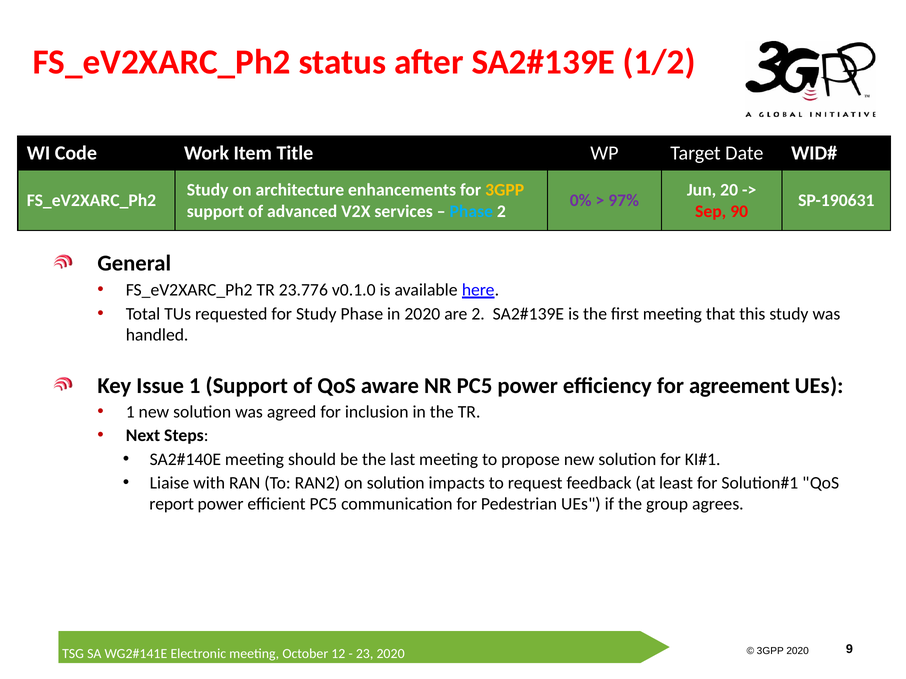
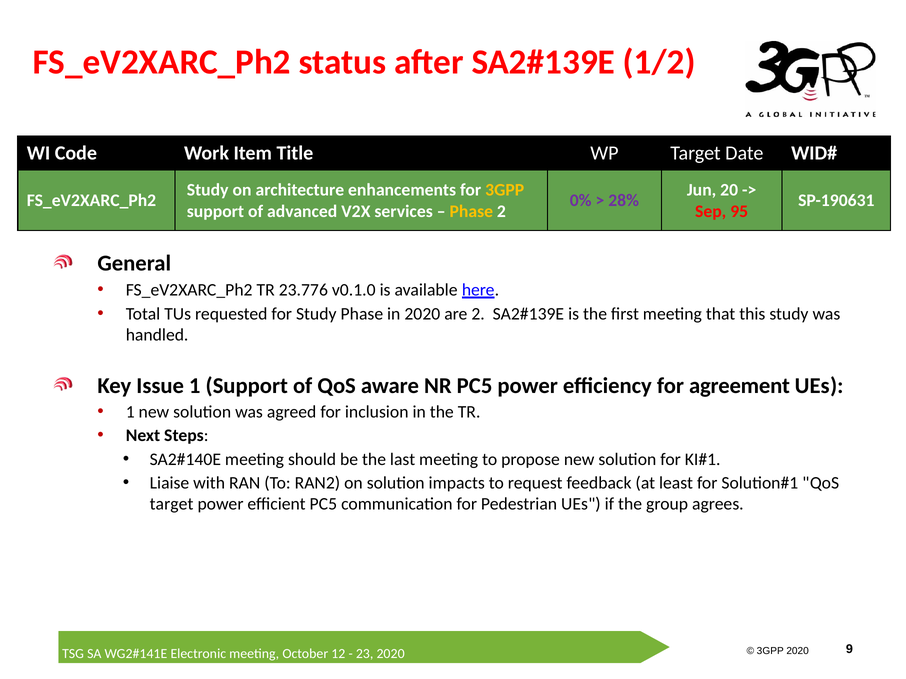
97%: 97% -> 28% (624, 201)
Phase colour: light blue -> yellow (471, 211)
90: 90 -> 95 (739, 211)
report: report -> target (172, 504)
